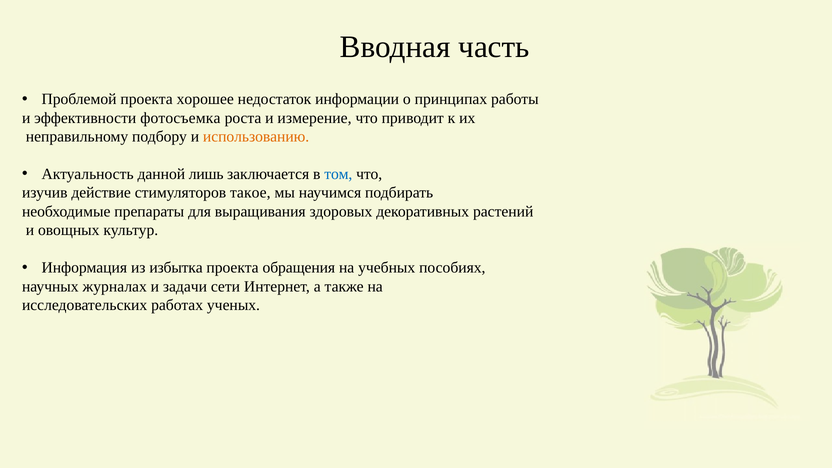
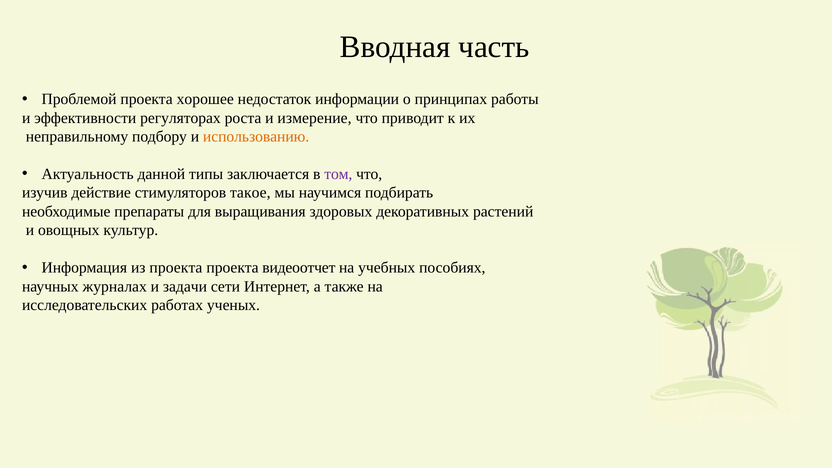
фотосъемка: фотосъемка -> регуляторах (180, 118)
лишь: лишь -> типы (206, 174)
том colour: blue -> purple (338, 174)
из избытка: избытка -> проекта (176, 268)
обращения: обращения -> видеоотчет (299, 268)
